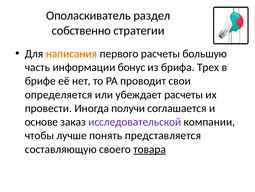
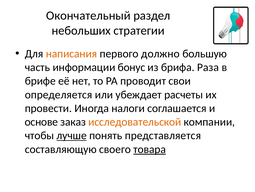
Ополаскиватель: Ополаскиватель -> Окончательный (88, 16)
собственно: собственно -> небольших (81, 30)
первого расчеты: расчеты -> должно (160, 53)
Трех: Трех -> Раза (208, 67)
получи: получи -> налоги (128, 108)
исследовательской colour: purple -> orange (135, 122)
лучше underline: none -> present (72, 135)
